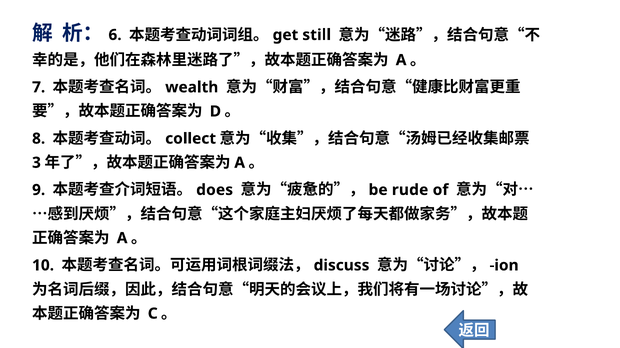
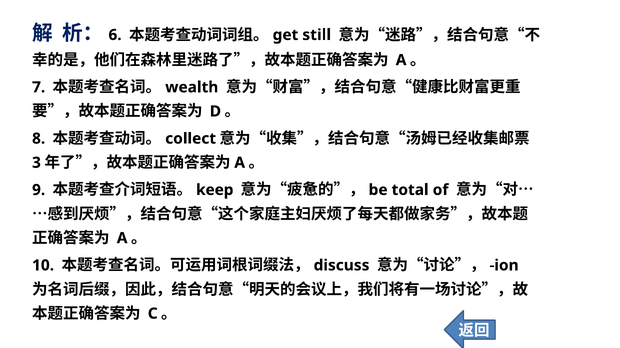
does: does -> keep (215, 190)
rude: rude -> total (410, 190)
